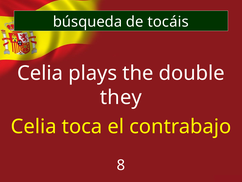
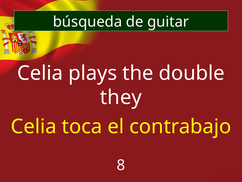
tocáis: tocáis -> guitar (168, 22)
